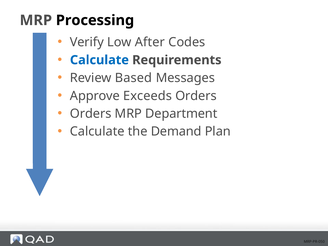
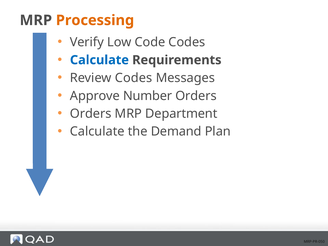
Processing colour: black -> orange (95, 20)
After: After -> Code (150, 42)
Review Based: Based -> Codes (134, 78)
Exceeds: Exceeds -> Number (148, 96)
